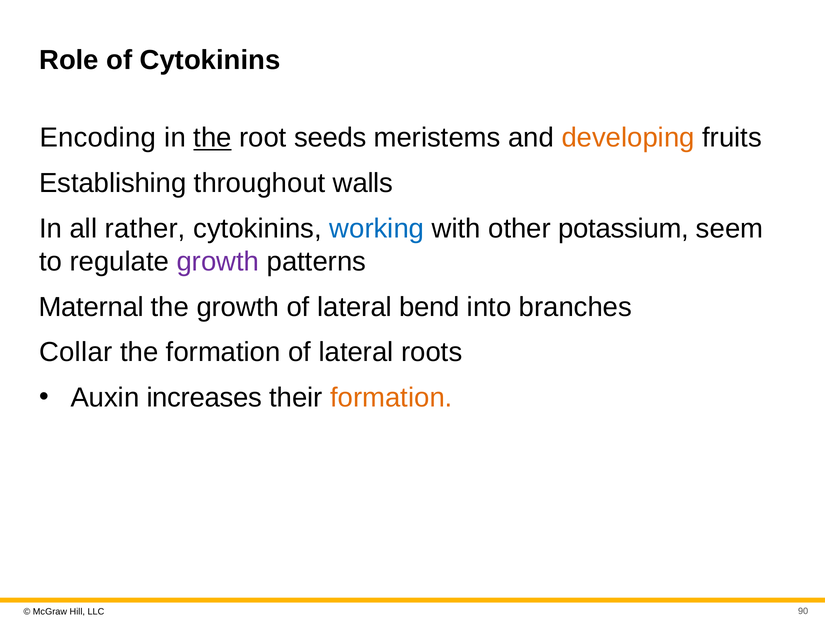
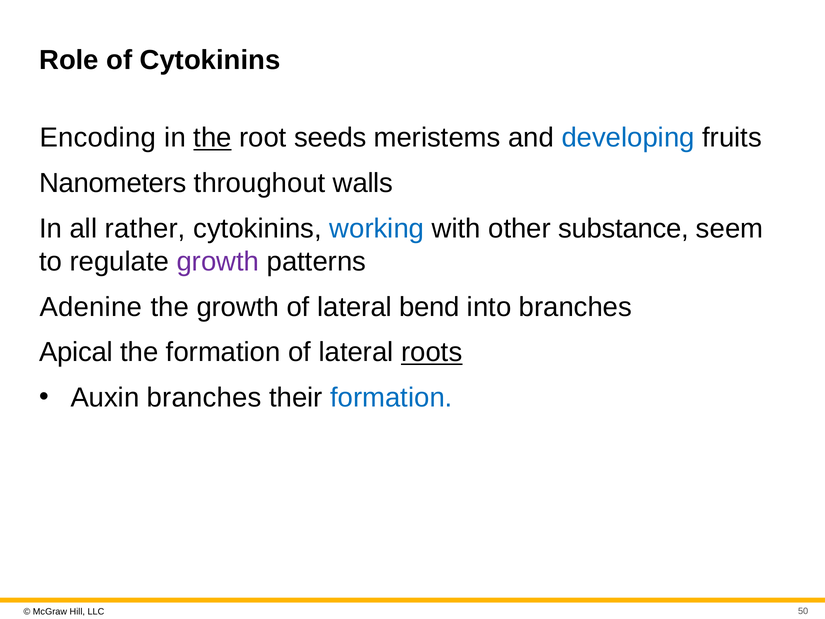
developing colour: orange -> blue (628, 138)
Establishing: Establishing -> Nanometers (113, 183)
potassium: potassium -> substance (624, 228)
Maternal: Maternal -> Adenine (91, 307)
Collar: Collar -> Apical (76, 352)
roots underline: none -> present (432, 352)
Auxin increases: increases -> branches (204, 398)
formation colour: orange -> blue (391, 398)
90: 90 -> 50 (803, 611)
